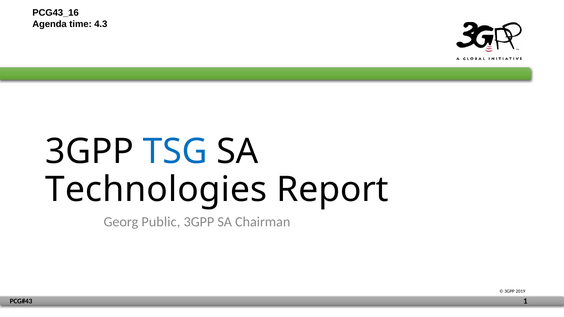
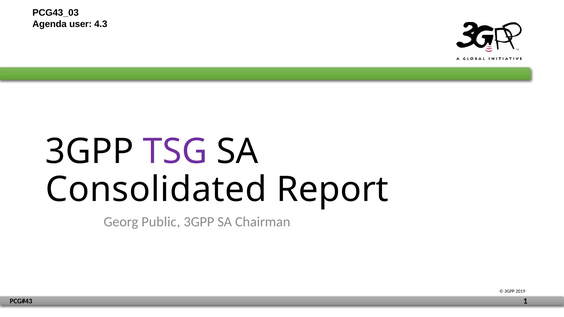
PCG43_16: PCG43_16 -> PCG43_03 (56, 13)
time: time -> user (81, 24)
TSG colour: blue -> purple (175, 152)
Technologies: Technologies -> Consolidated (156, 190)
